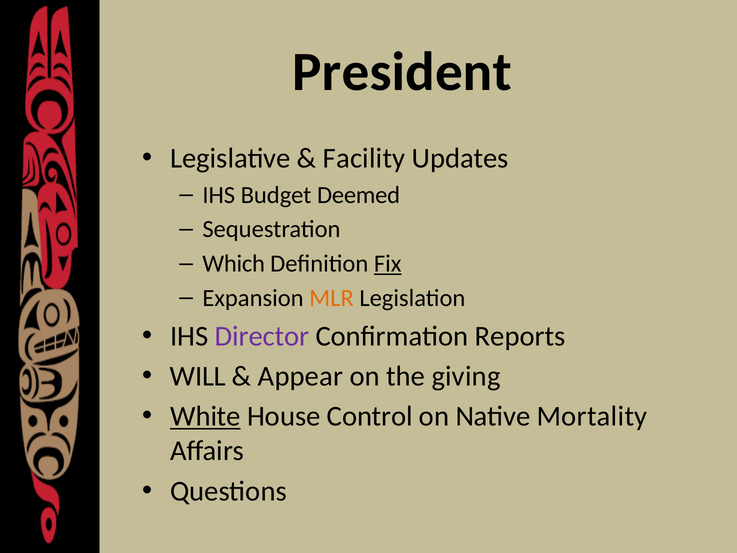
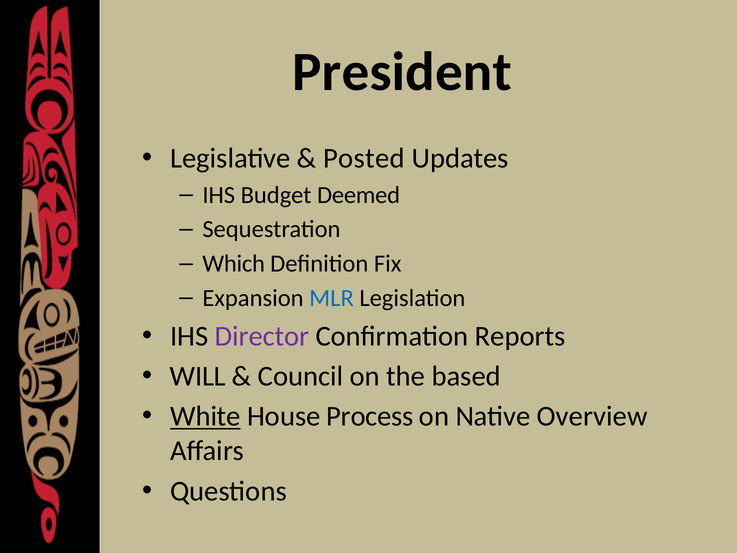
Facility: Facility -> Posted (364, 158)
Fix underline: present -> none (388, 264)
MLR colour: orange -> blue (332, 298)
Appear: Appear -> Council (301, 376)
giving: giving -> based (466, 376)
Control: Control -> Process (370, 416)
Mortality: Mortality -> Overview (592, 416)
